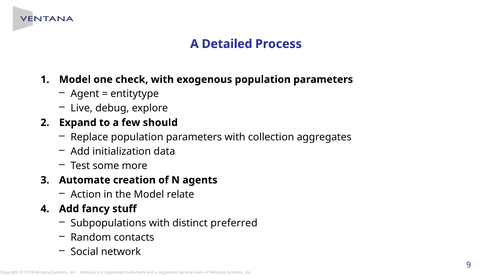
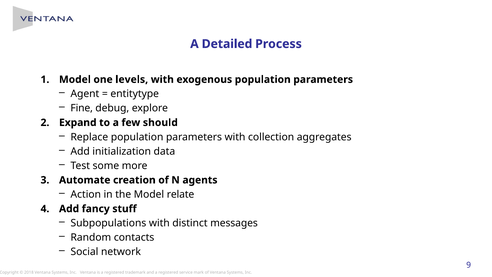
check: check -> levels (132, 79)
Live: Live -> Fine (82, 108)
preferred: preferred -> messages (234, 223)
